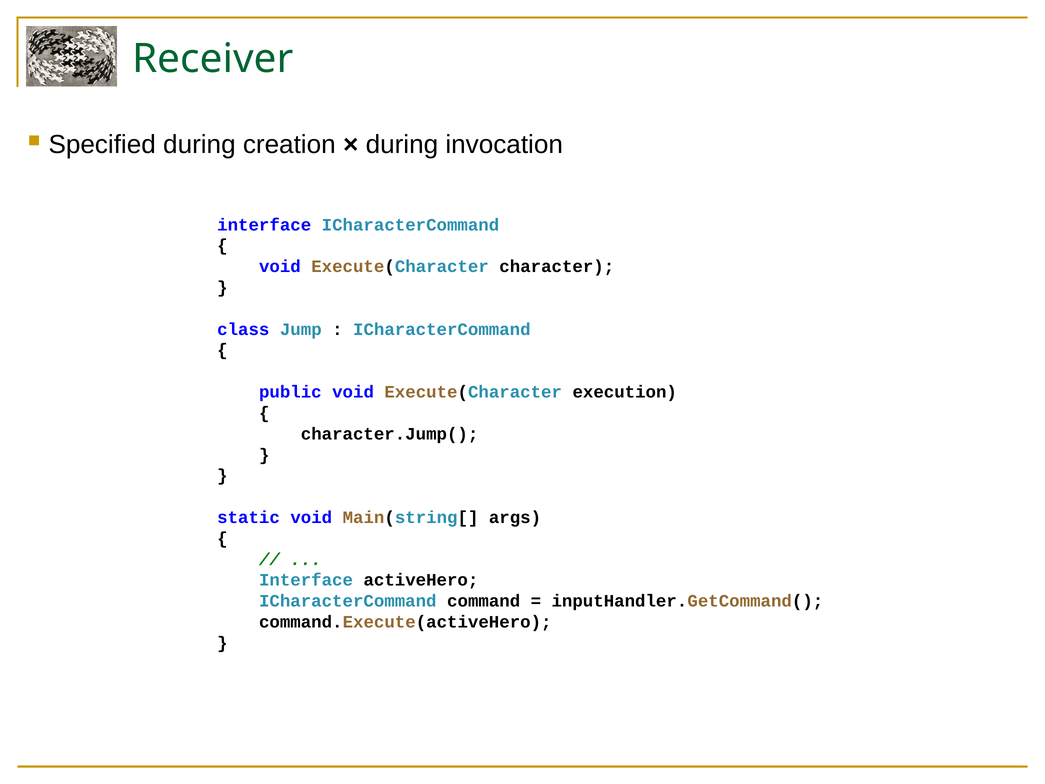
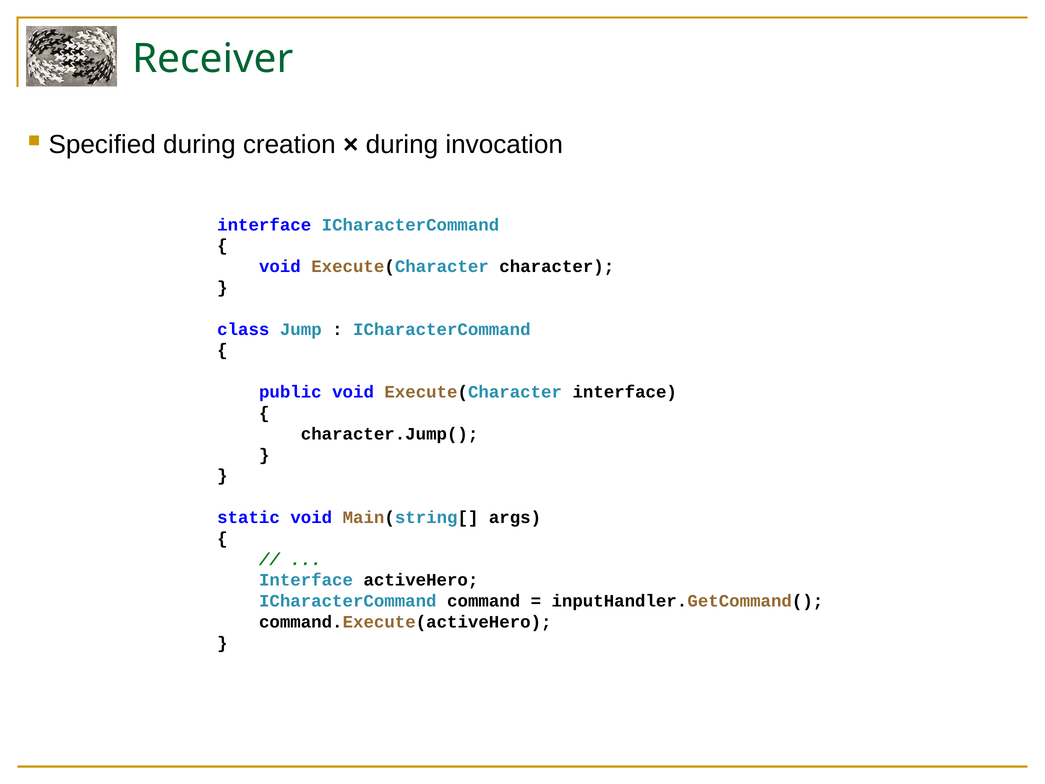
Execute(Character execution: execution -> interface (625, 392)
